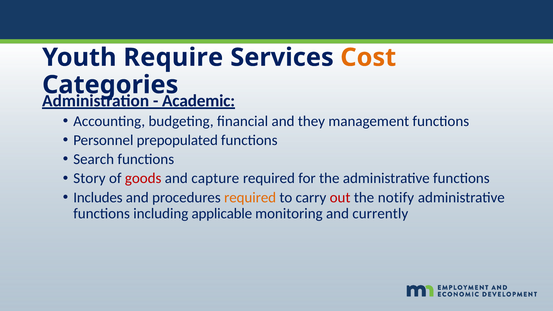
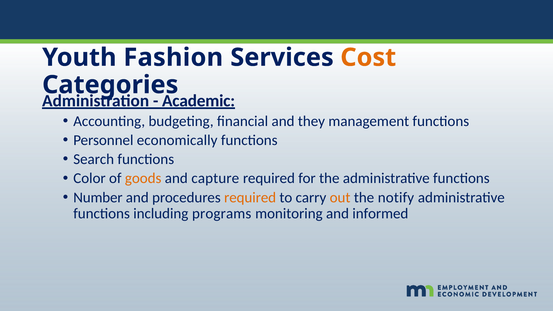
Require: Require -> Fashion (173, 57)
prepopulated: prepopulated -> economically (177, 140)
Story: Story -> Color (89, 178)
goods colour: red -> orange (143, 178)
Includes: Includes -> Number (98, 197)
out colour: red -> orange (340, 197)
applicable: applicable -> programs (222, 214)
currently: currently -> informed (380, 214)
